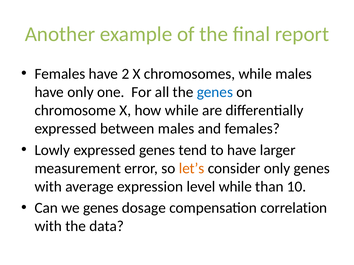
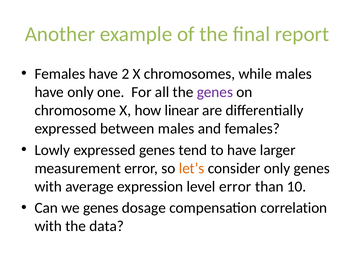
genes colour: blue -> purple (215, 92)
how while: while -> linear (182, 111)
level while: while -> error (235, 187)
